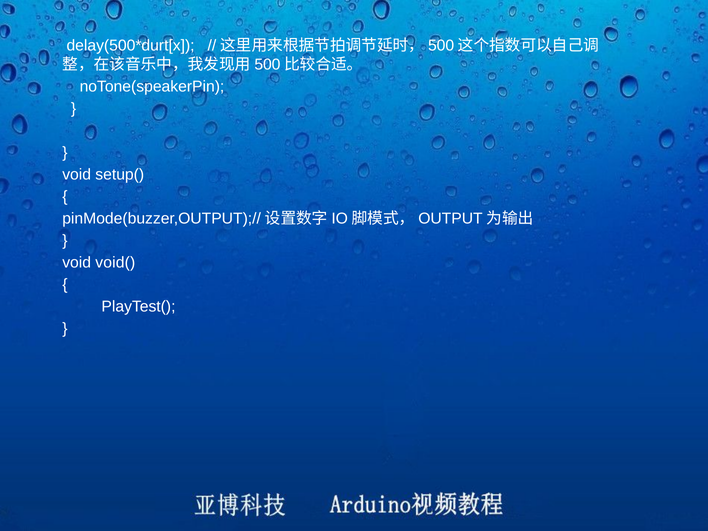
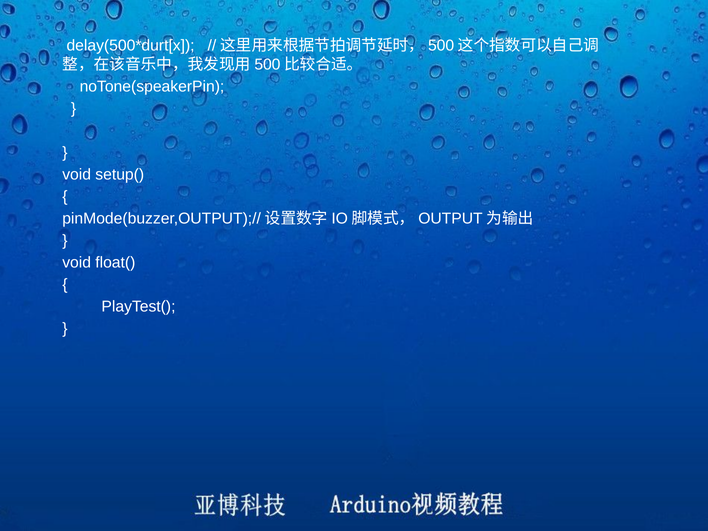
void(: void( -> float( (115, 263)
